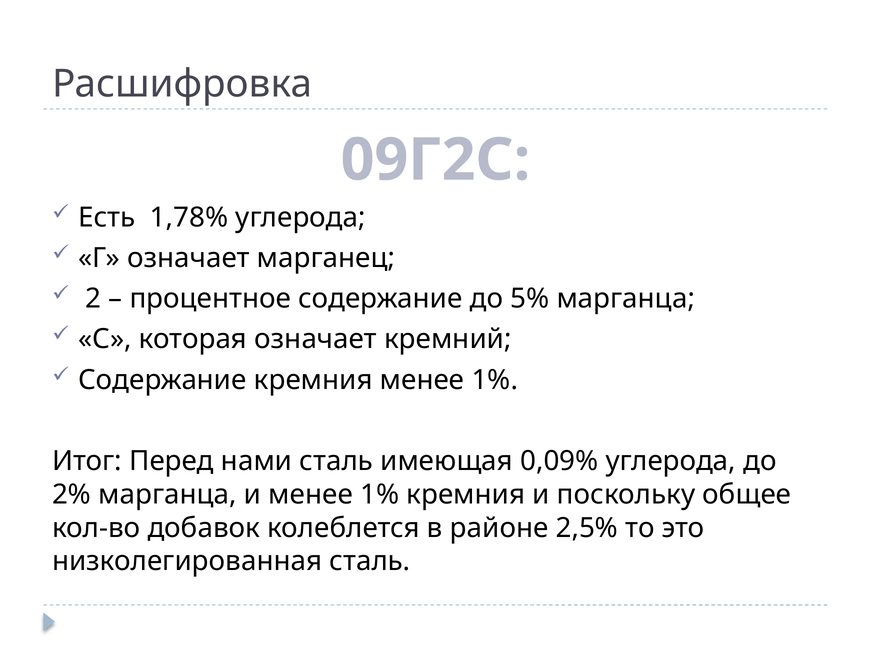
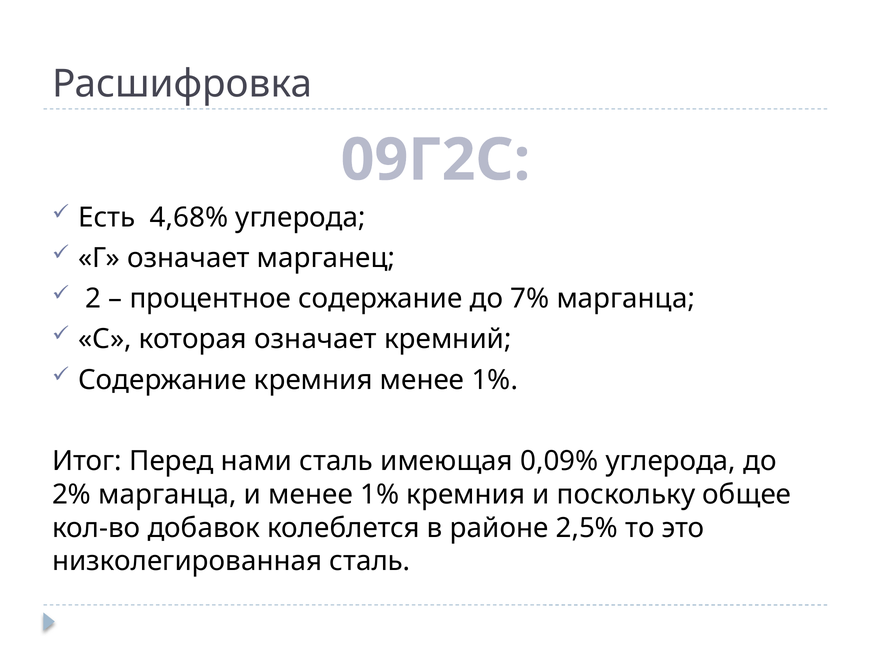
1,78%: 1,78% -> 4,68% (189, 217)
5%: 5% -> 7% (530, 299)
